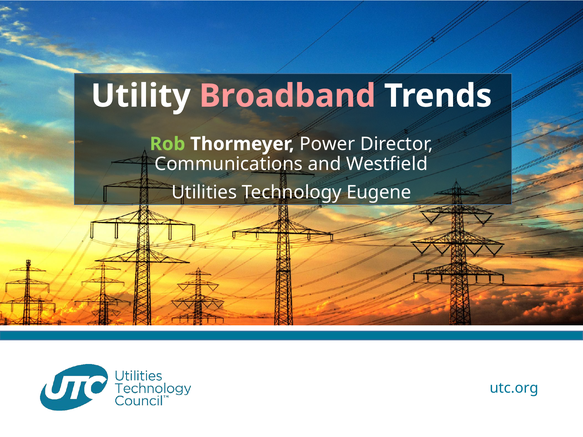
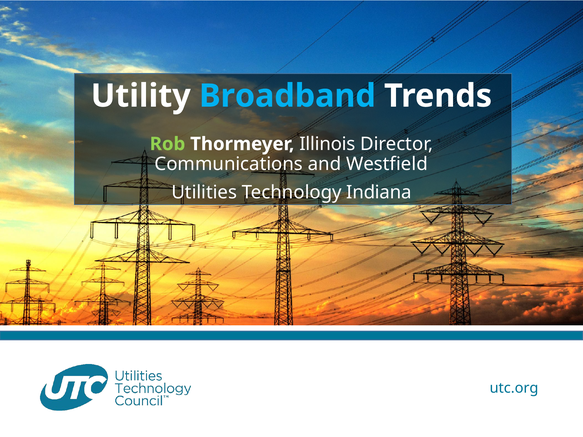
Broadband colour: pink -> light blue (287, 96)
Power: Power -> Illinois (327, 144)
Eugene: Eugene -> Indiana (379, 192)
